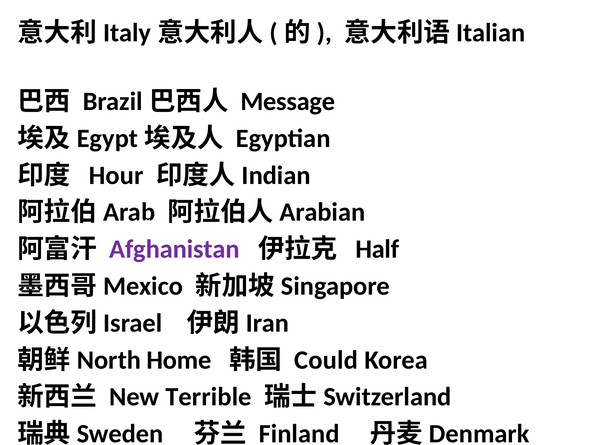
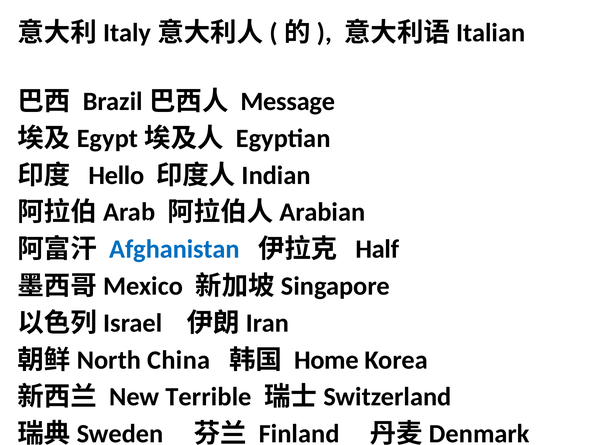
Hour: Hour -> Hello (116, 176)
Afghanistan colour: purple -> blue (174, 249)
Home: Home -> China (179, 360)
Could: Could -> Home (326, 360)
